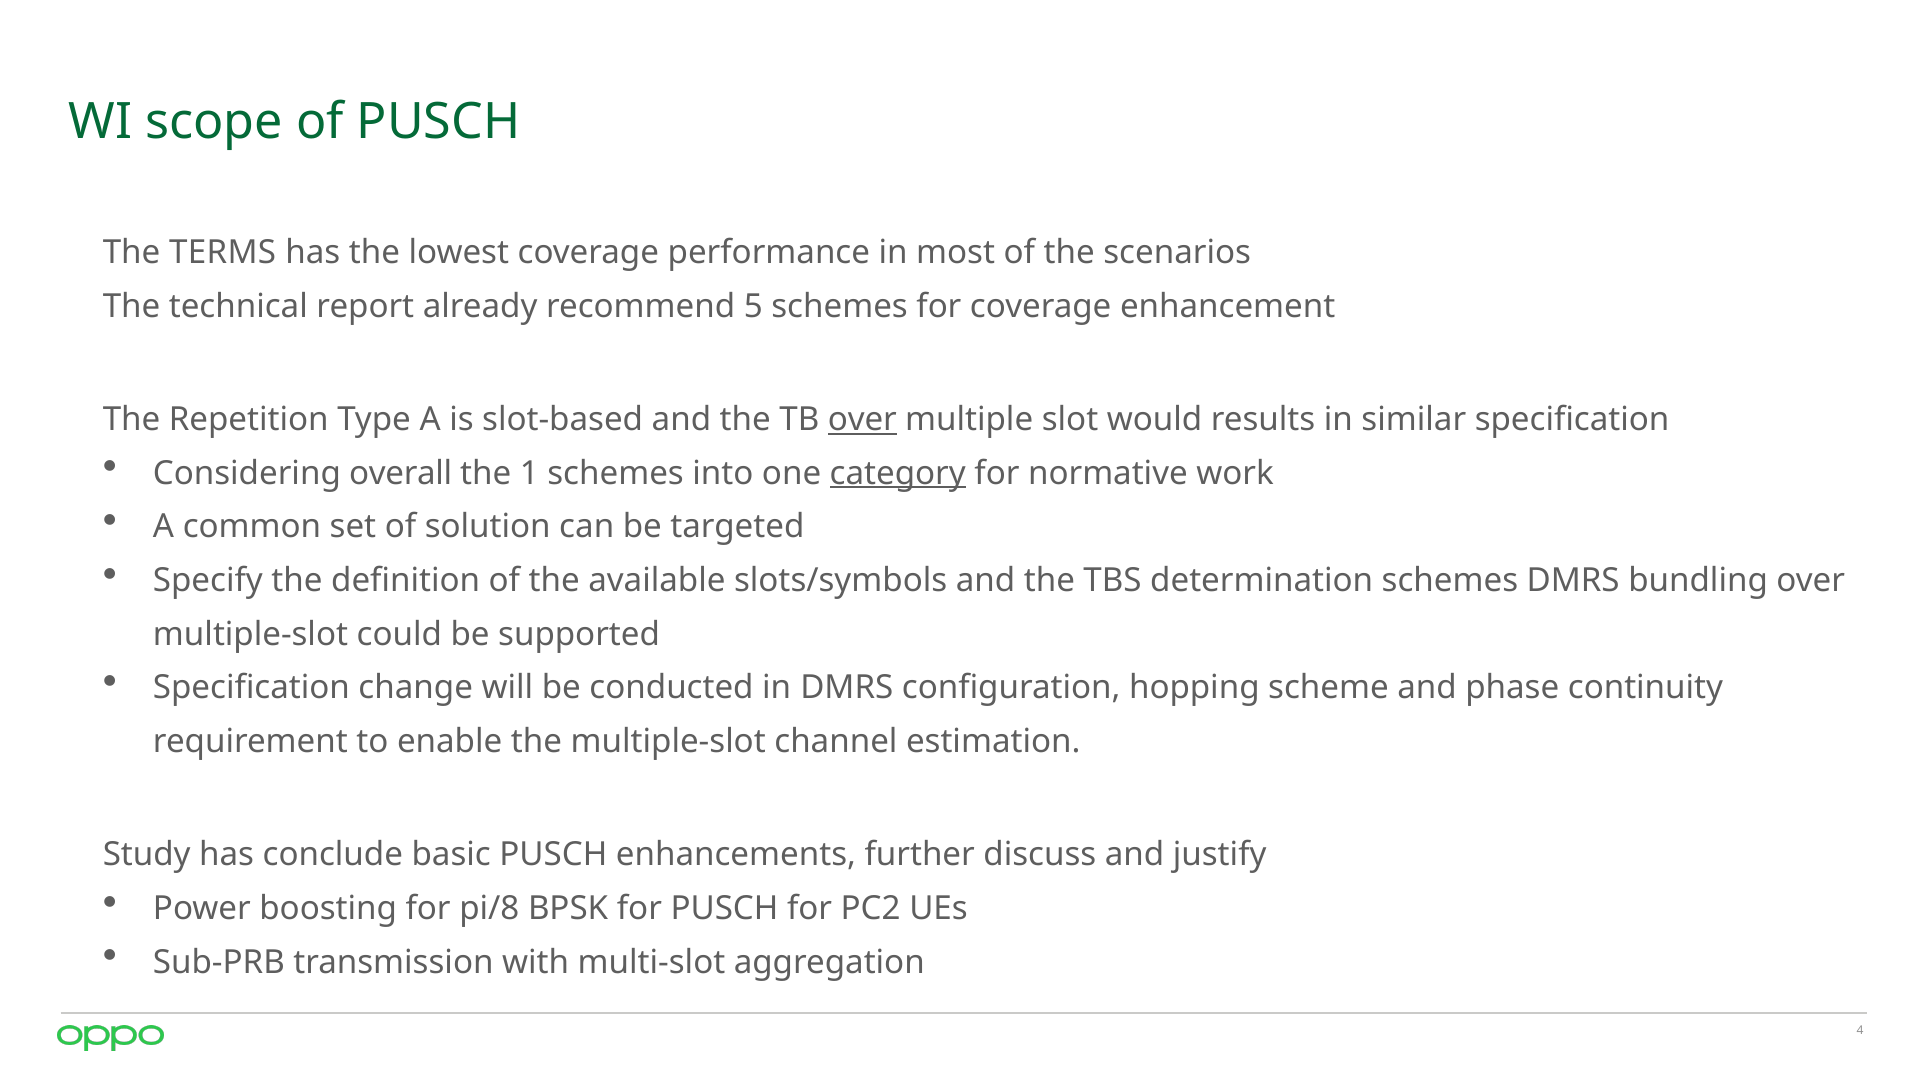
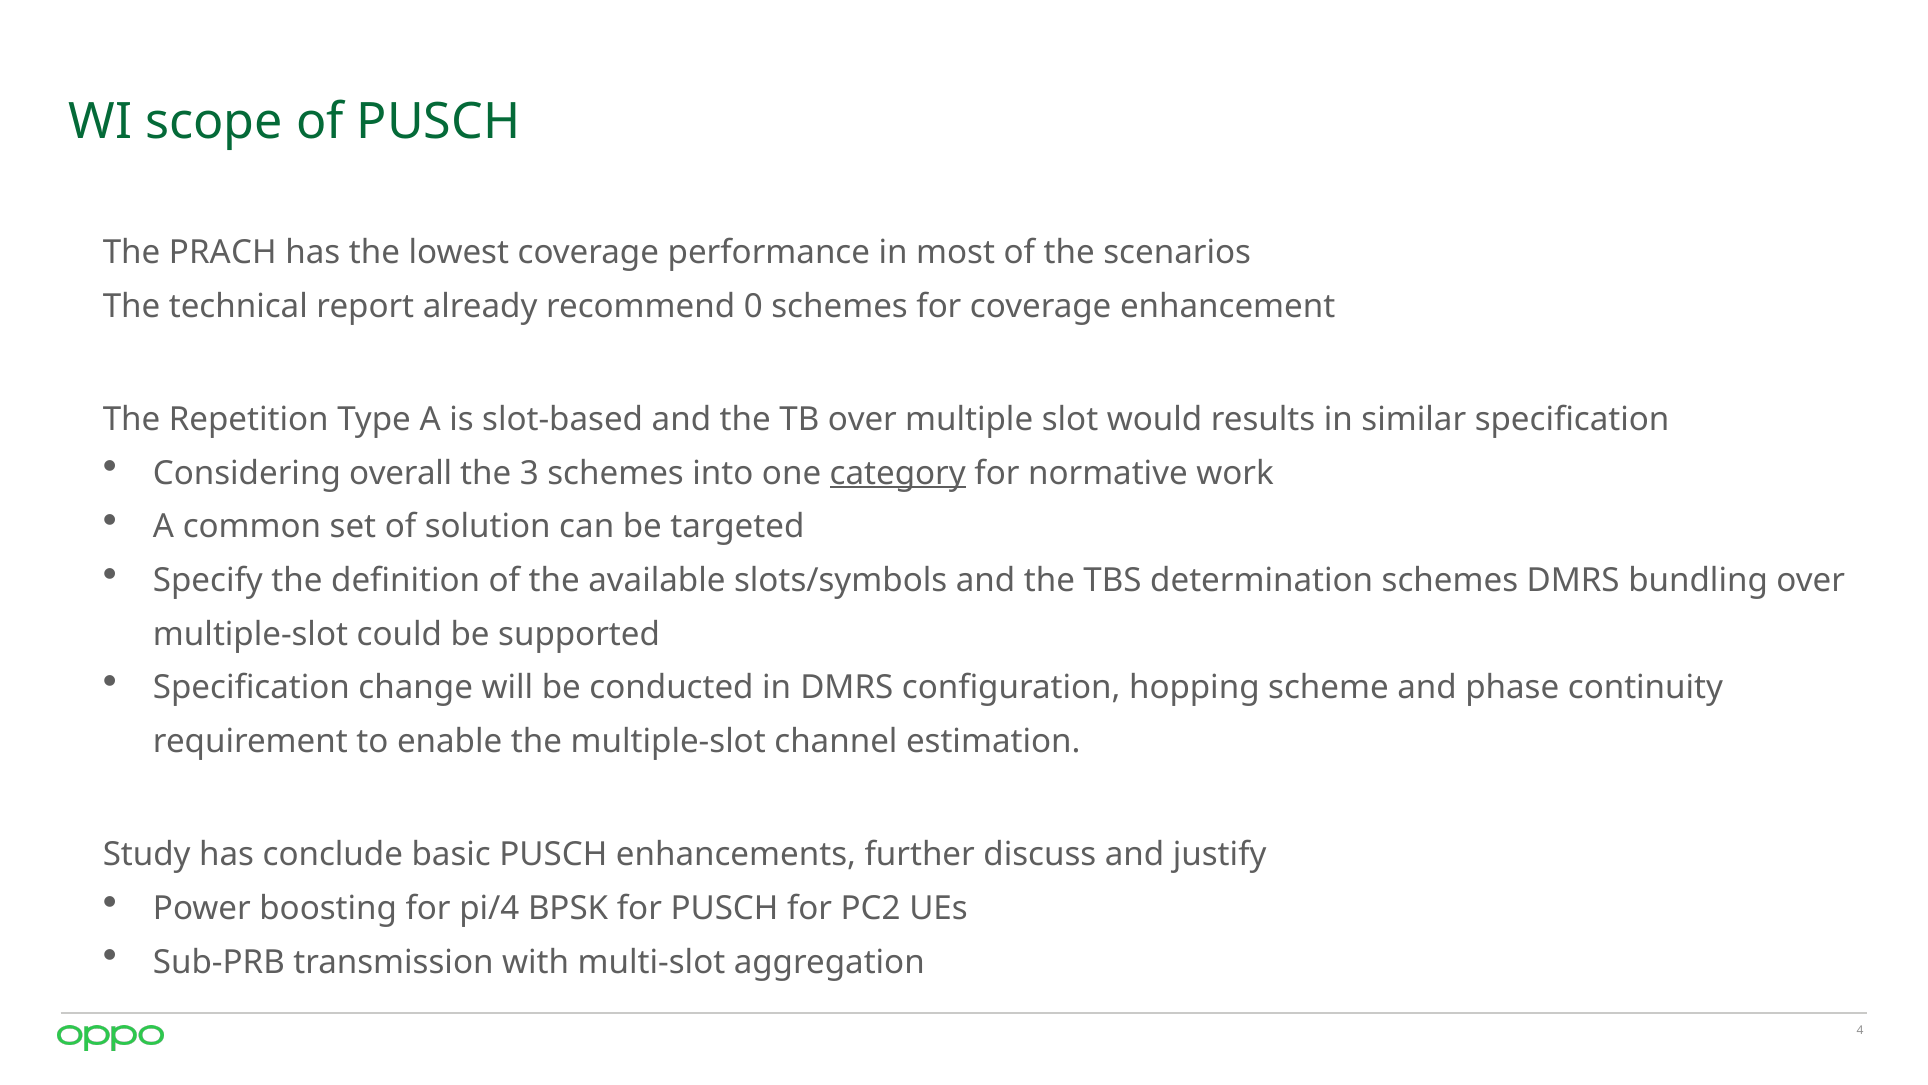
TERMS: TERMS -> PRACH (223, 252)
5: 5 -> 0 (753, 306)
over underline: present -> none (862, 419)
1: 1 -> 3 (529, 473)
pi/8: pi/8 -> pi/4 (489, 908)
